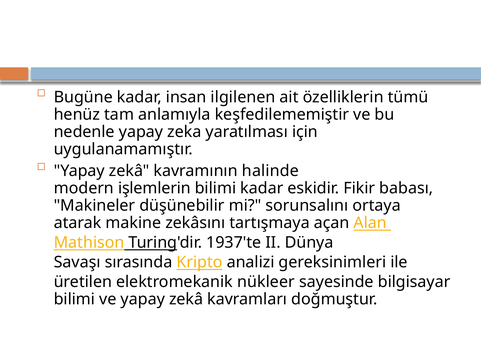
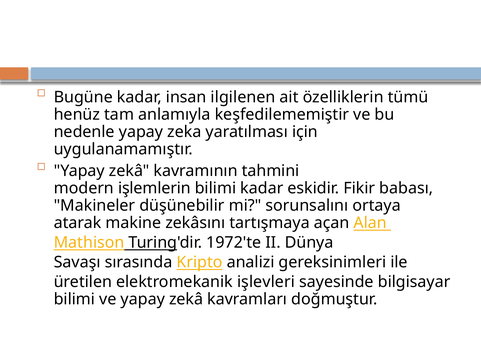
halinde: halinde -> tahmini (271, 171)
1937'te: 1937'te -> 1972'te (234, 242)
nükleer: nükleer -> işlevleri (266, 282)
